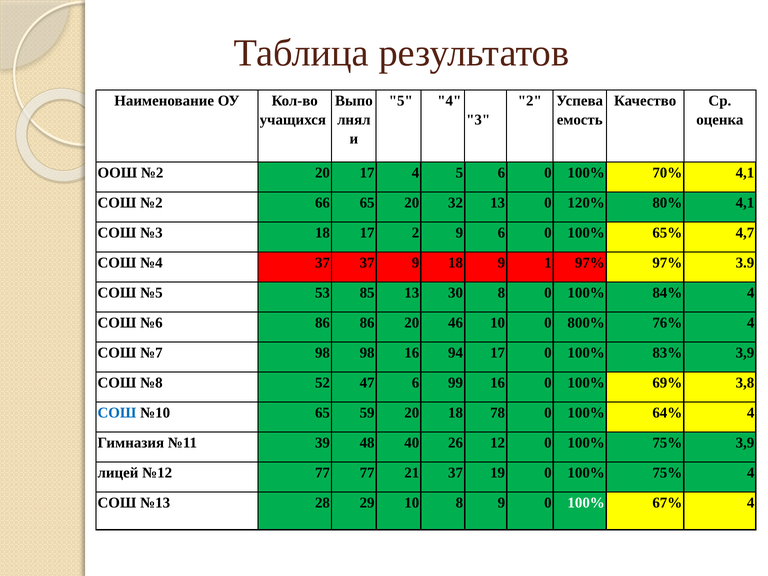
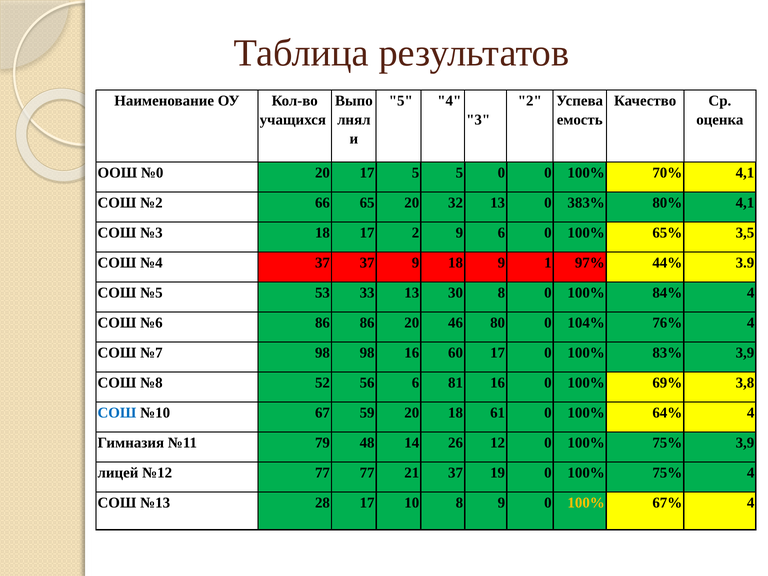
ООШ №2: №2 -> №0 (152, 173)
17 4: 4 -> 5 (416, 173)
5 6: 6 -> 0 (501, 173)
120%: 120% -> 383% (586, 203)
4,7: 4,7 -> 3,5 (745, 233)
97% 97%: 97% -> 44% (667, 263)
85: 85 -> 33 (367, 293)
46 10: 10 -> 80 (498, 323)
800%: 800% -> 104% (586, 323)
94: 94 -> 60 (456, 353)
47: 47 -> 56 (367, 383)
99: 99 -> 81 (456, 383)
№10 65: 65 -> 67 (322, 413)
78: 78 -> 61 (498, 413)
39: 39 -> 79 (322, 443)
40: 40 -> 14 (412, 443)
28 29: 29 -> 17 (367, 503)
100% colour: white -> yellow (586, 503)
